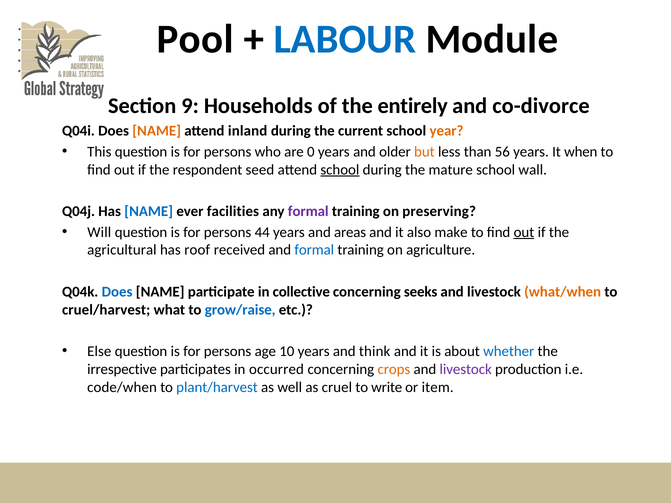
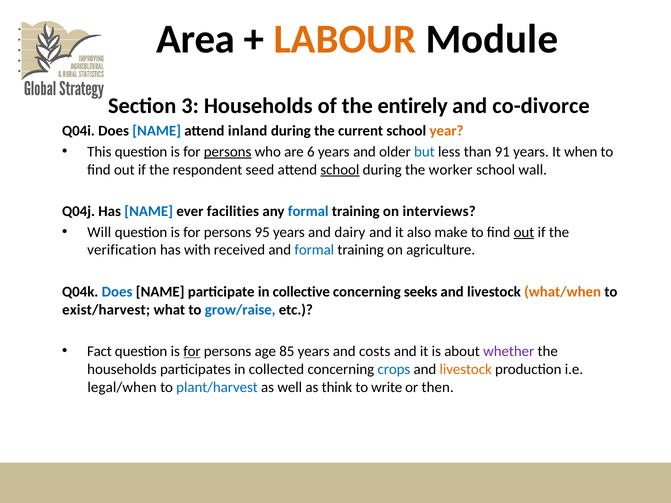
Pool: Pool -> Area (196, 39)
LABOUR colour: blue -> orange (345, 39)
9: 9 -> 3 (190, 106)
NAME colour: orange -> blue (157, 131)
persons underline: none -> present (228, 152)
0: 0 -> 6 (311, 152)
but colour: orange -> blue (424, 152)
56: 56 -> 91 (502, 152)
mature: mature -> worker (451, 170)
formal colour: purple -> blue (308, 211)
preserving: preserving -> interviews (439, 211)
44: 44 -> 95 (262, 232)
areas: areas -> dairy (350, 232)
agricultural: agricultural -> verification (122, 250)
roof: roof -> with (197, 250)
cruel/harvest: cruel/harvest -> exist/harvest (106, 310)
Else: Else -> Fact (99, 352)
for underline: none -> present (192, 352)
10: 10 -> 85 (287, 352)
think: think -> costs (375, 352)
whether colour: blue -> purple (509, 352)
irrespective: irrespective -> households (122, 369)
occurred: occurred -> collected (276, 369)
crops colour: orange -> blue (394, 369)
livestock colour: purple -> orange (466, 369)
code/when: code/when -> legal/when (122, 387)
cruel: cruel -> think (337, 387)
item: item -> then (438, 387)
